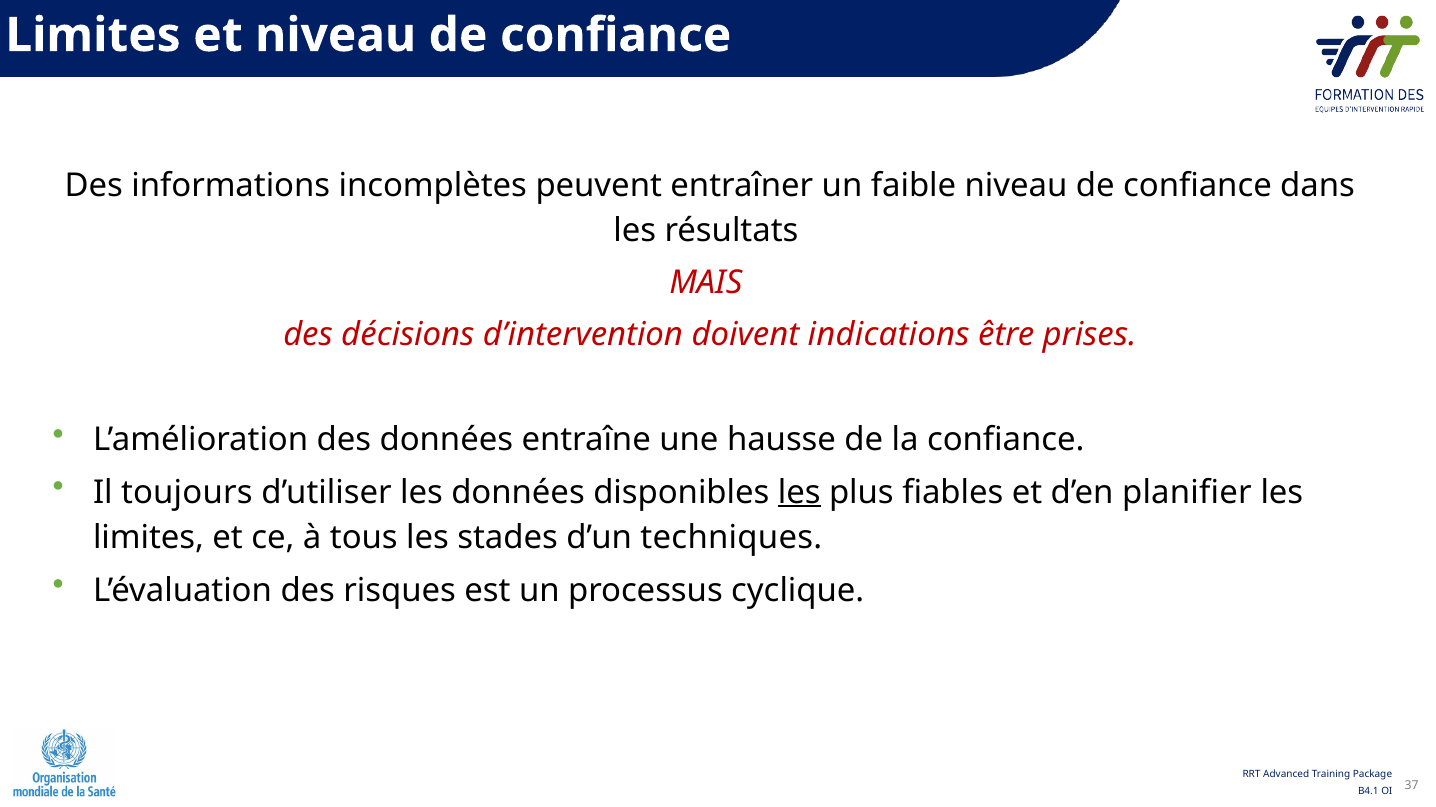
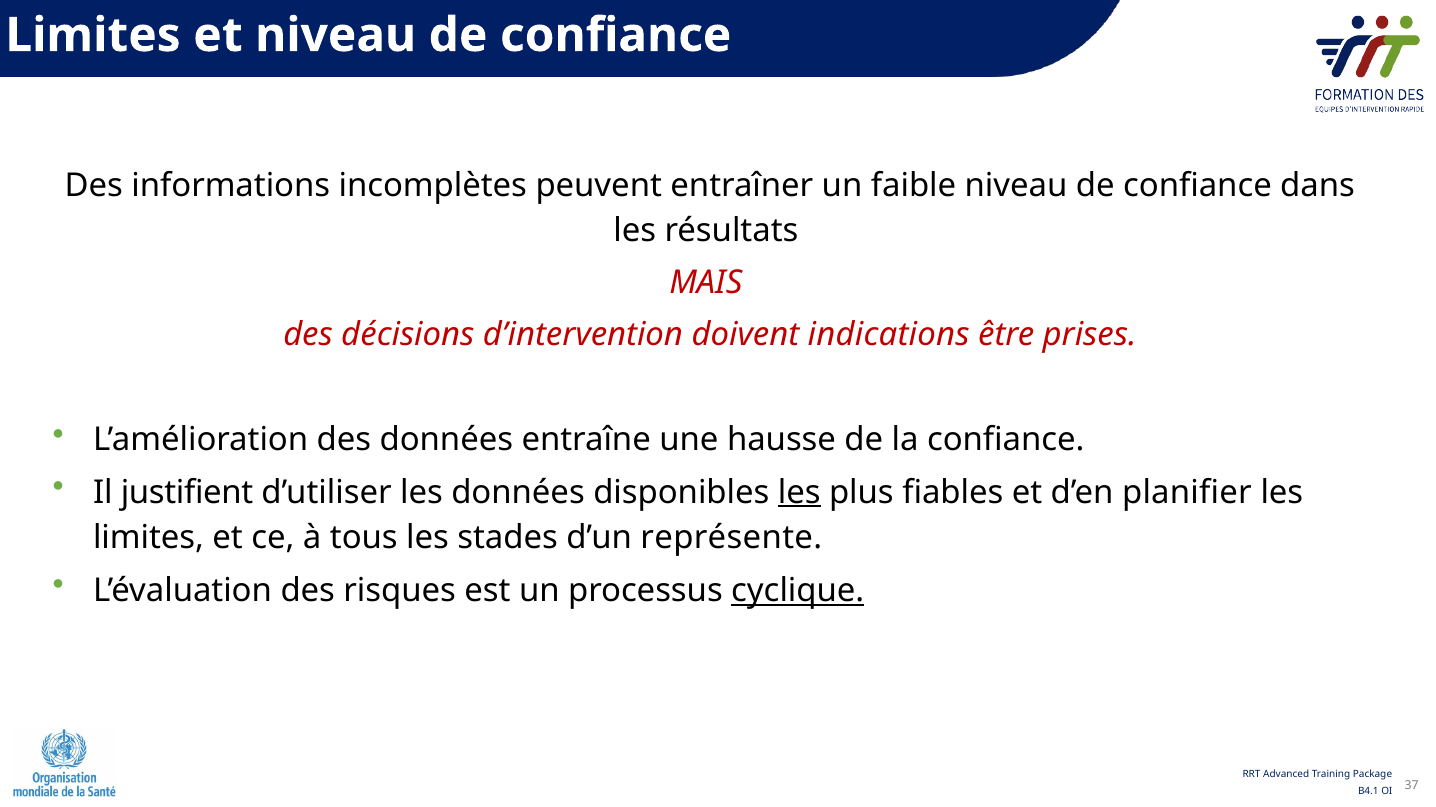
toujours: toujours -> justifient (187, 493)
techniques: techniques -> représente (731, 538)
cyclique underline: none -> present (798, 591)
